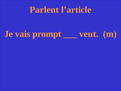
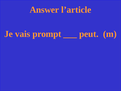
Parlent: Parlent -> Answer (44, 10)
veut: veut -> peut (89, 34)
